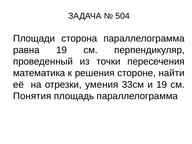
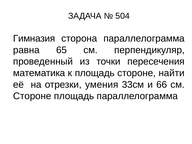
Площади: Площади -> Гимназия (34, 38)
равна 19: 19 -> 65 (62, 50)
к решения: решения -> площадь (95, 73)
и 19: 19 -> 66 (162, 85)
Понятия: Понятия -> Стороне (32, 96)
